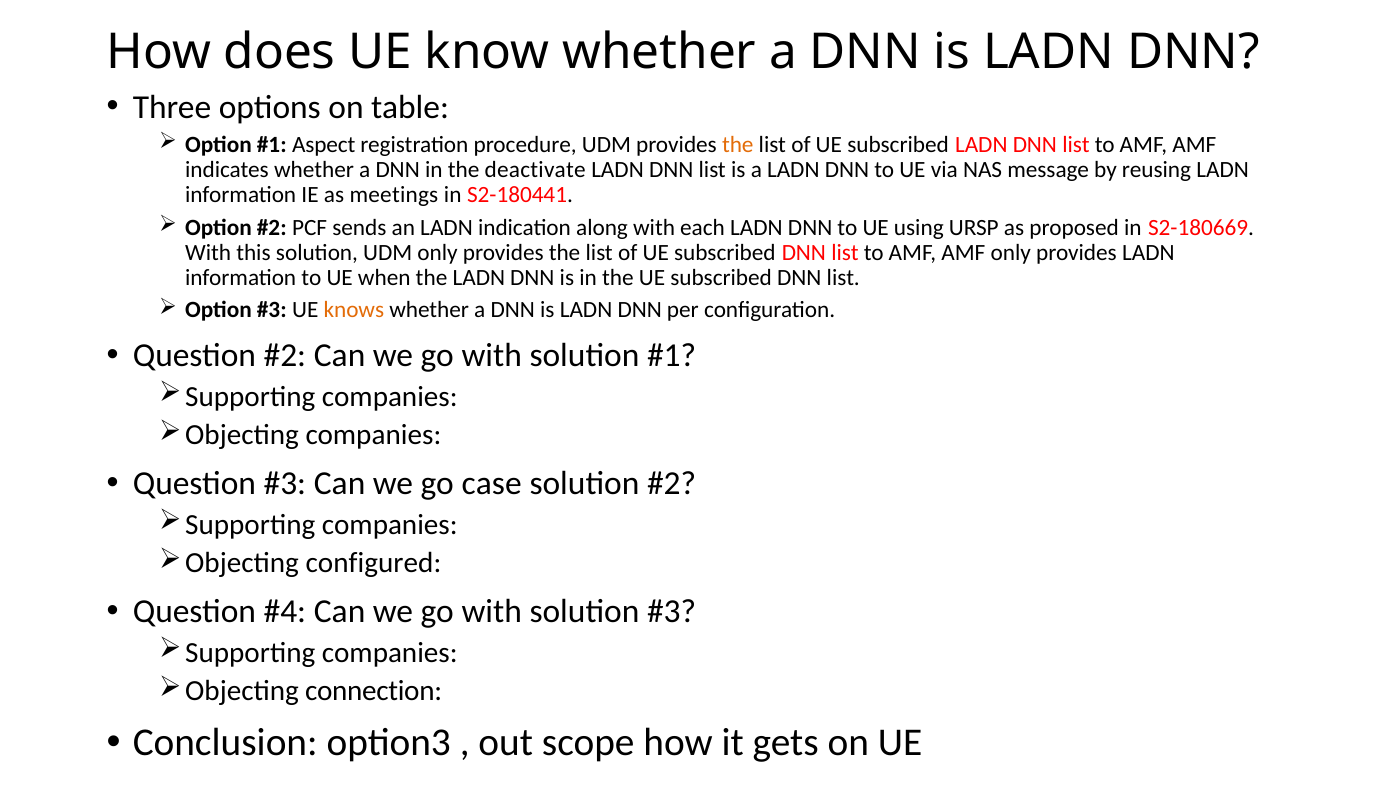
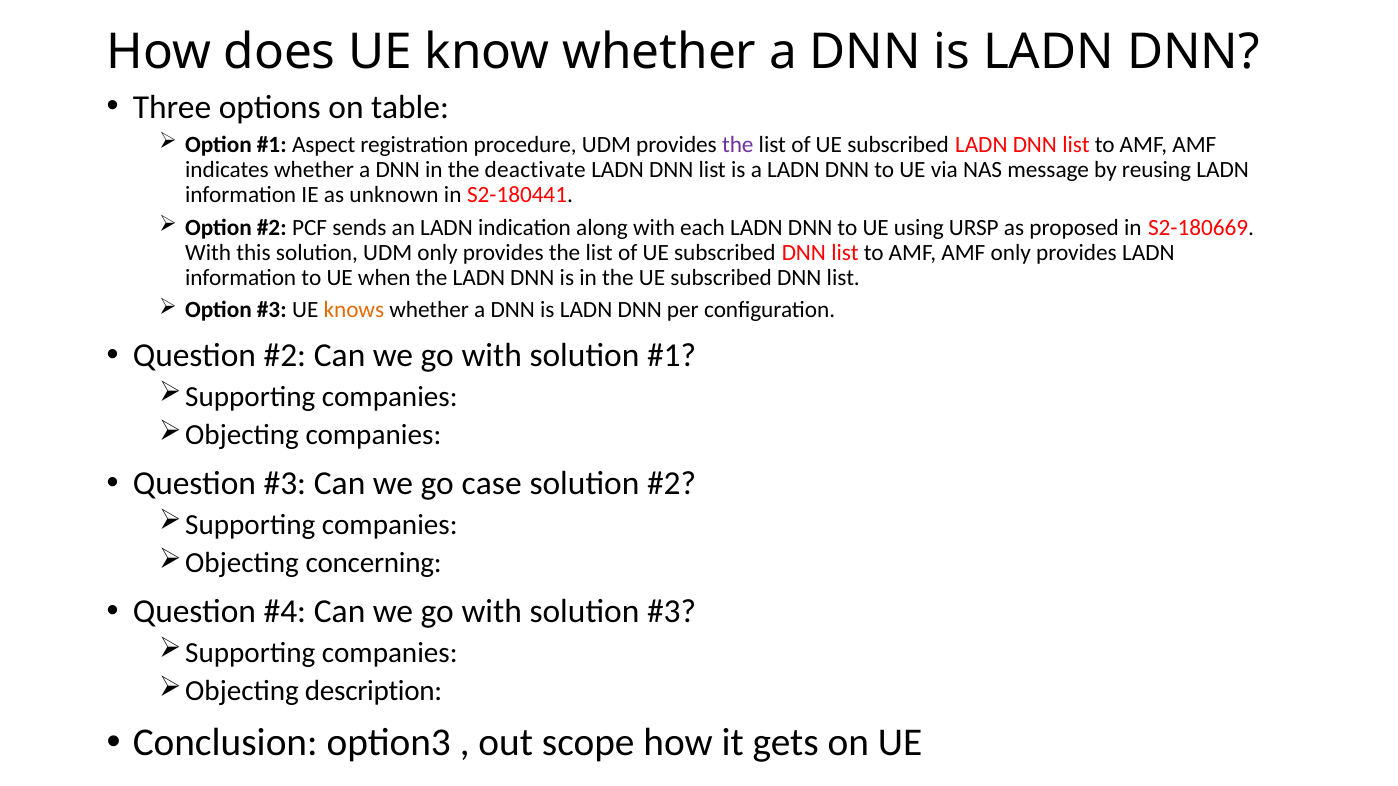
the colour: orange -> purple (738, 145)
meetings: meetings -> unknown (394, 195)
configured: configured -> concerning (374, 564)
connection: connection -> description (374, 692)
